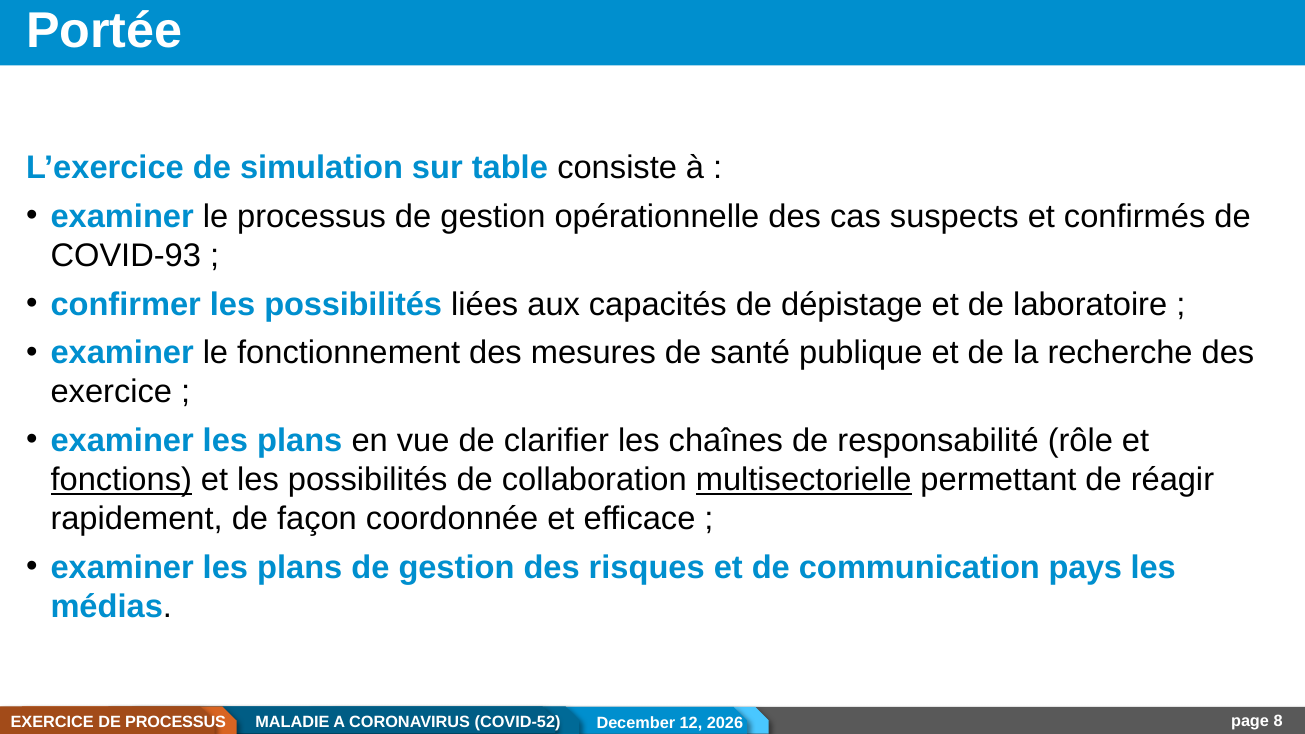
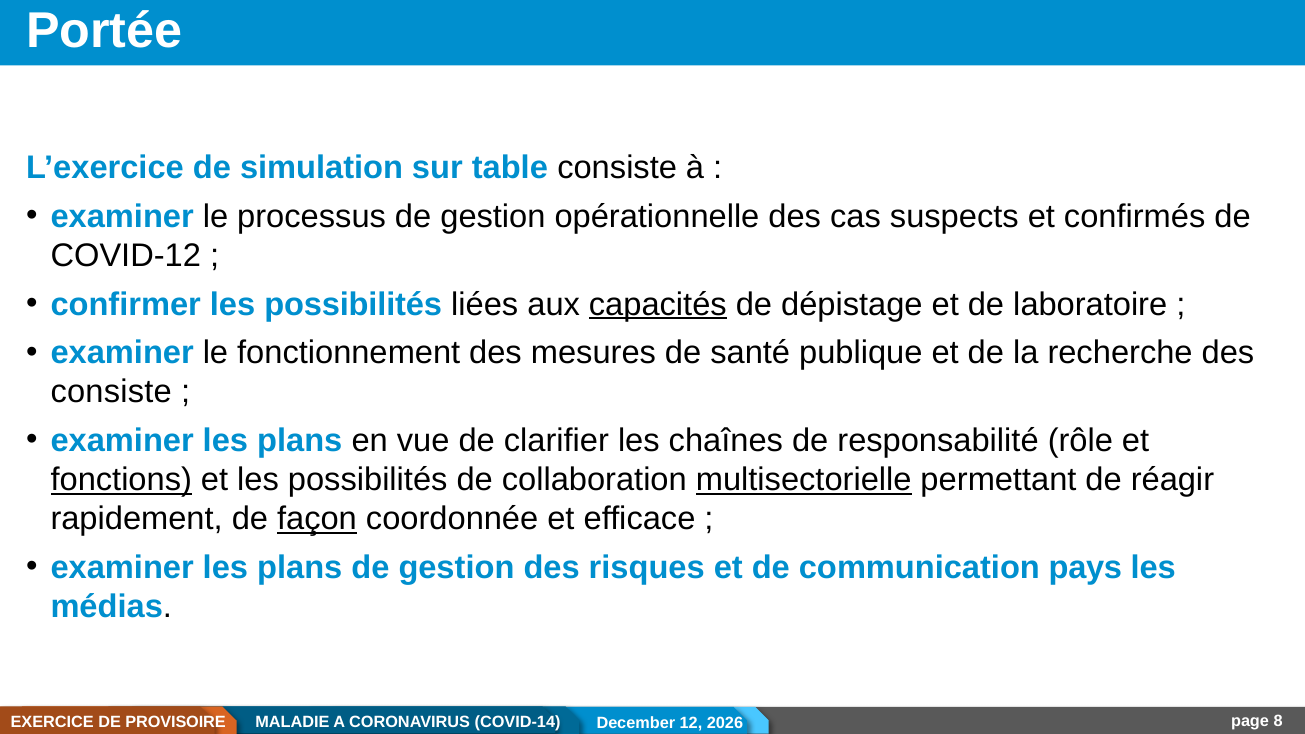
COVID-93: COVID-93 -> COVID-12 (126, 256)
capacités underline: none -> present (658, 304)
exercice: exercice -> consiste (111, 392)
façon underline: none -> present (317, 519)
DE PROCESSUS: PROCESSUS -> PROVISOIRE (176, 723)
COVID-52: COVID-52 -> COVID-14 (518, 723)
